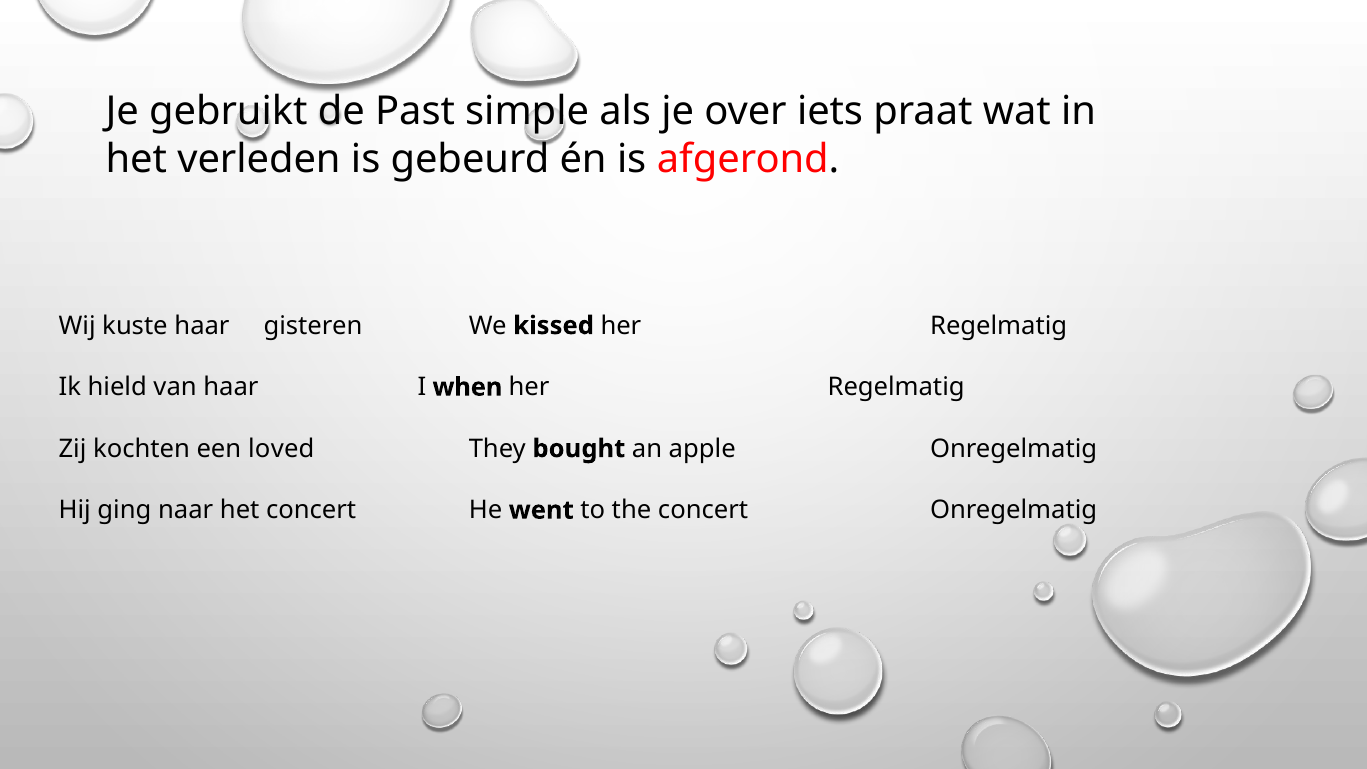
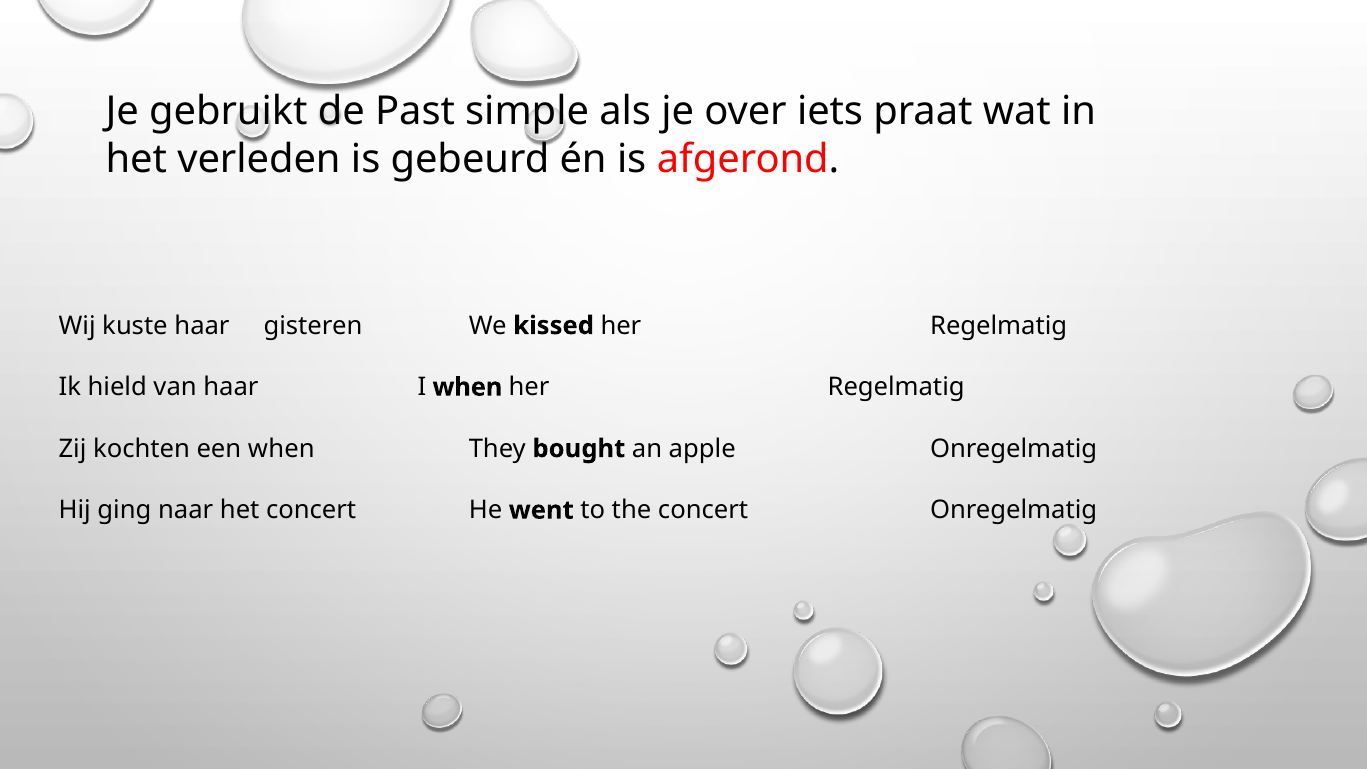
een loved: loved -> when (281, 449)
